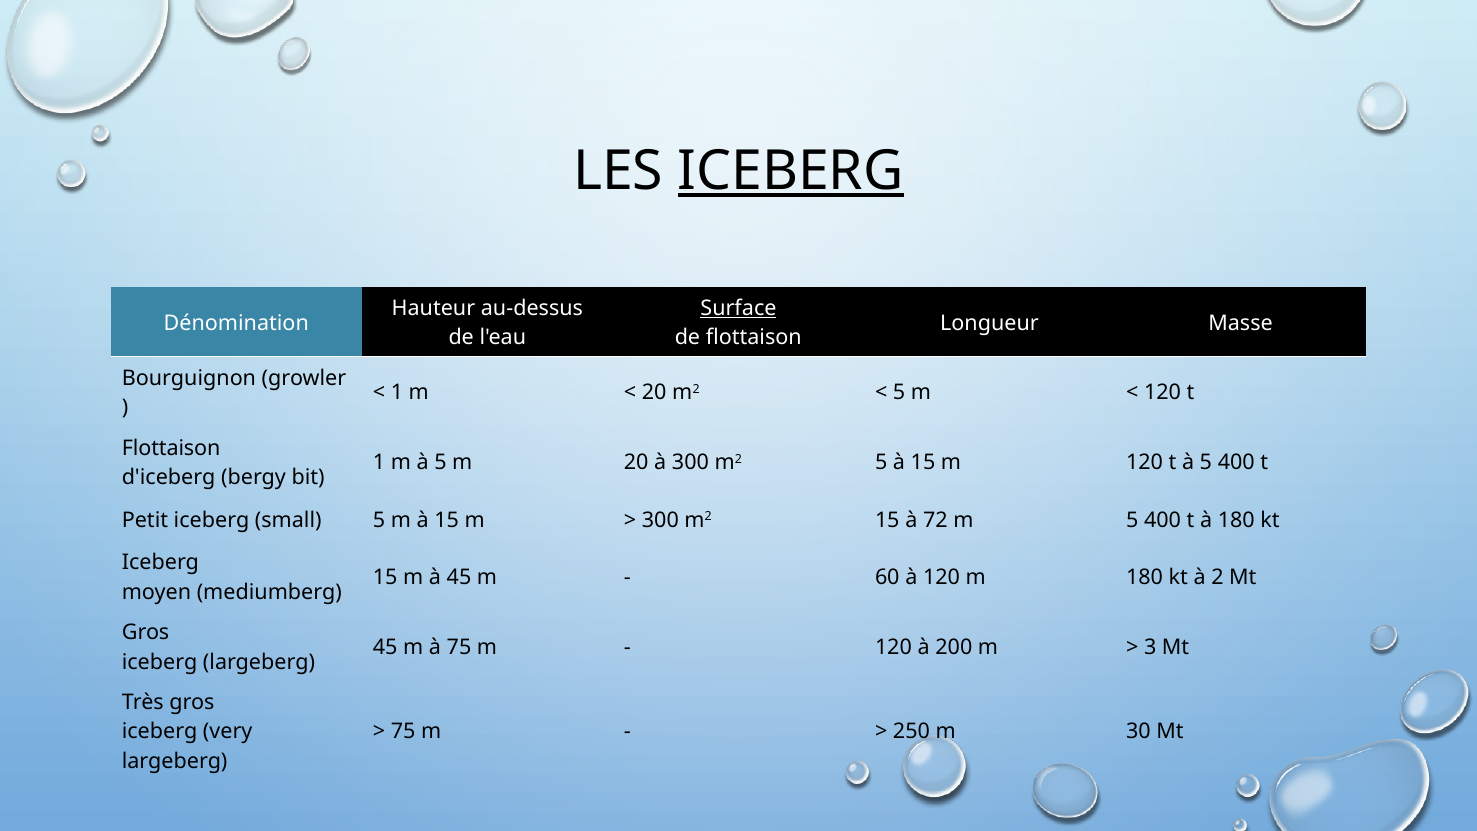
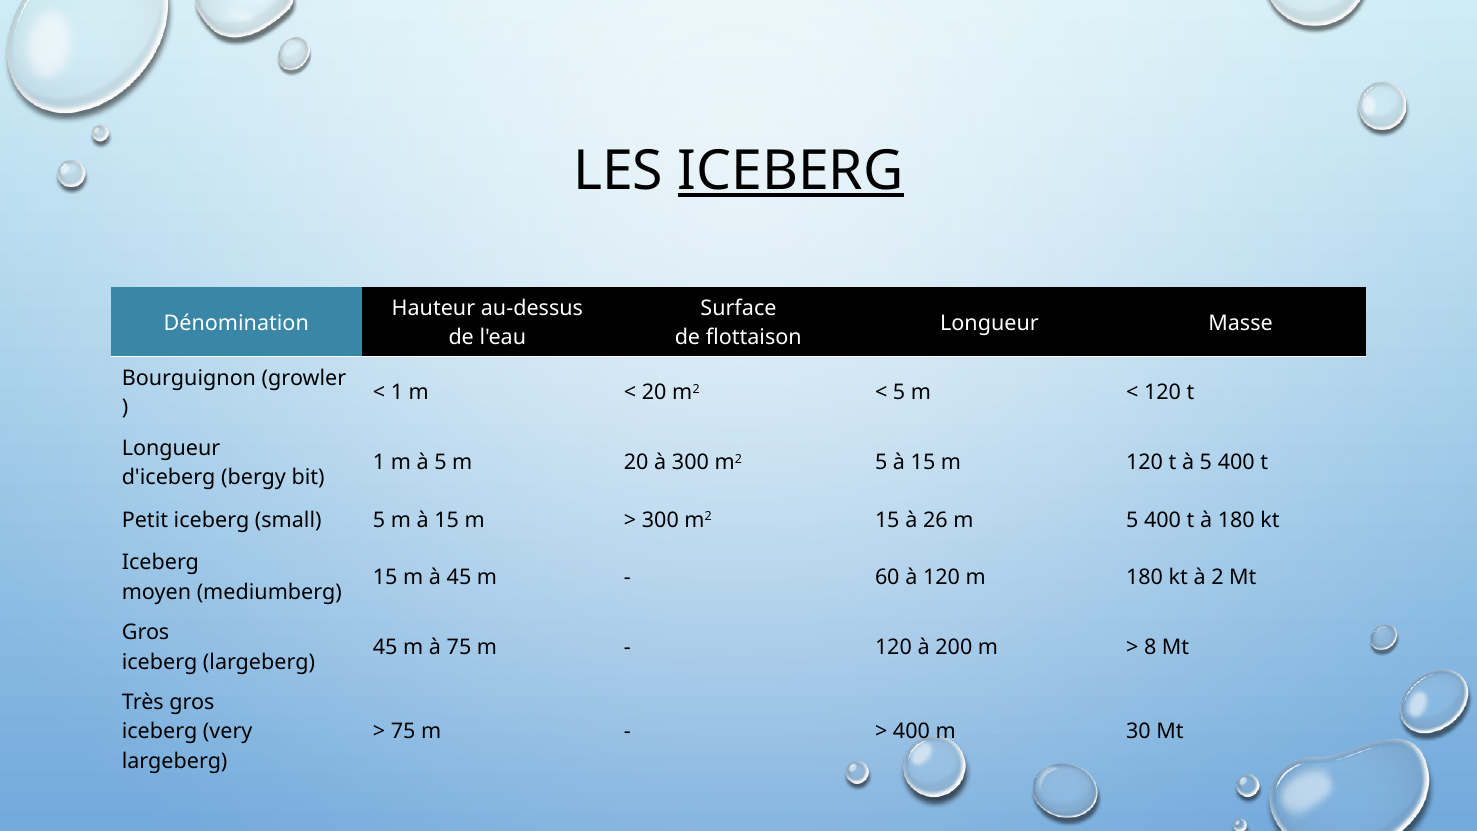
Surface underline: present -> none (738, 308)
Flottaison: Flottaison -> Longueur (171, 448)
72: 72 -> 26 (935, 520)
3: 3 -> 8 (1150, 647)
250: 250 -> 400 (911, 732)
